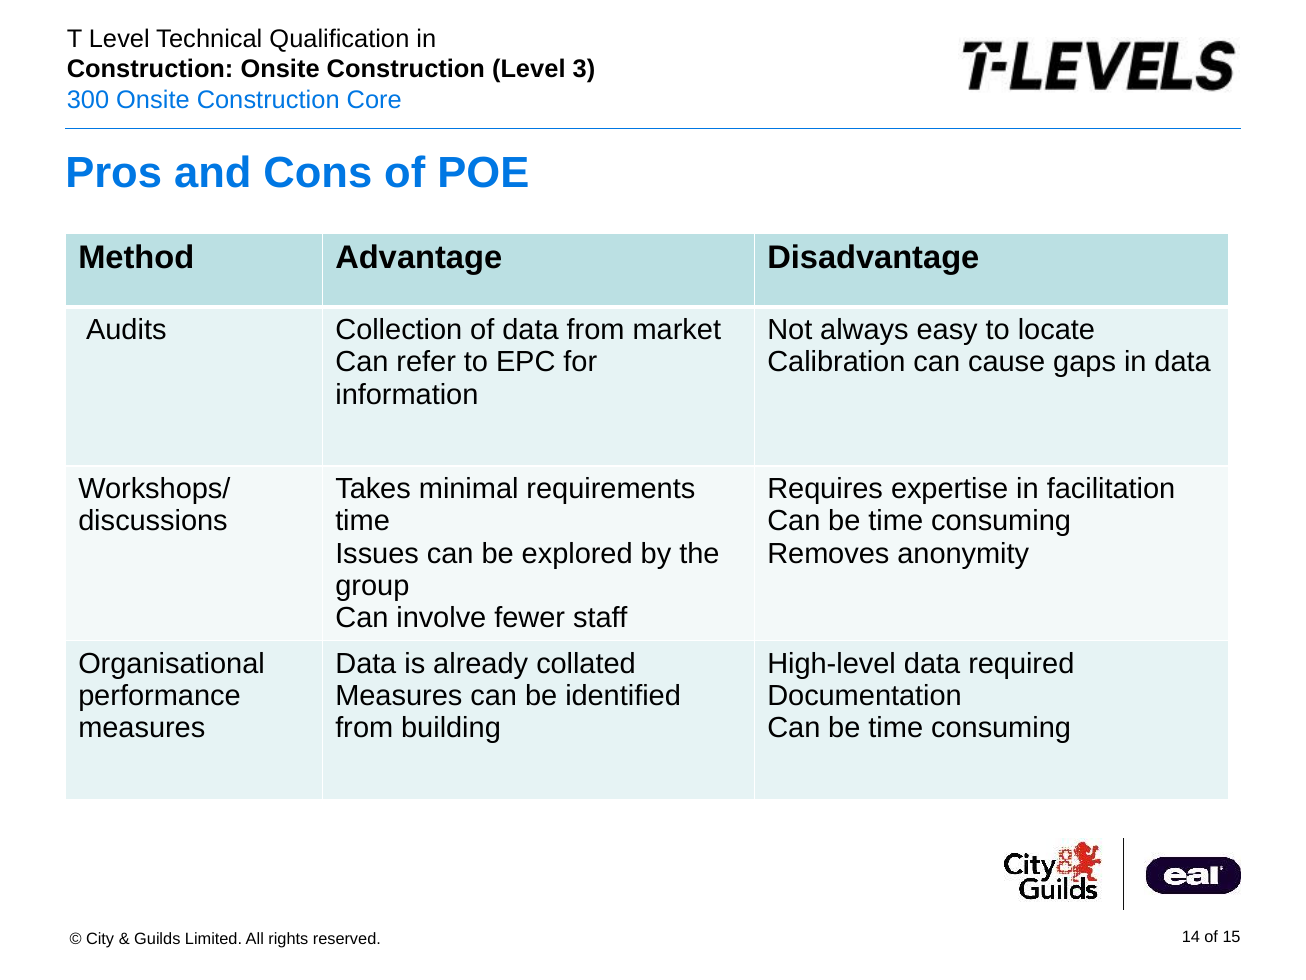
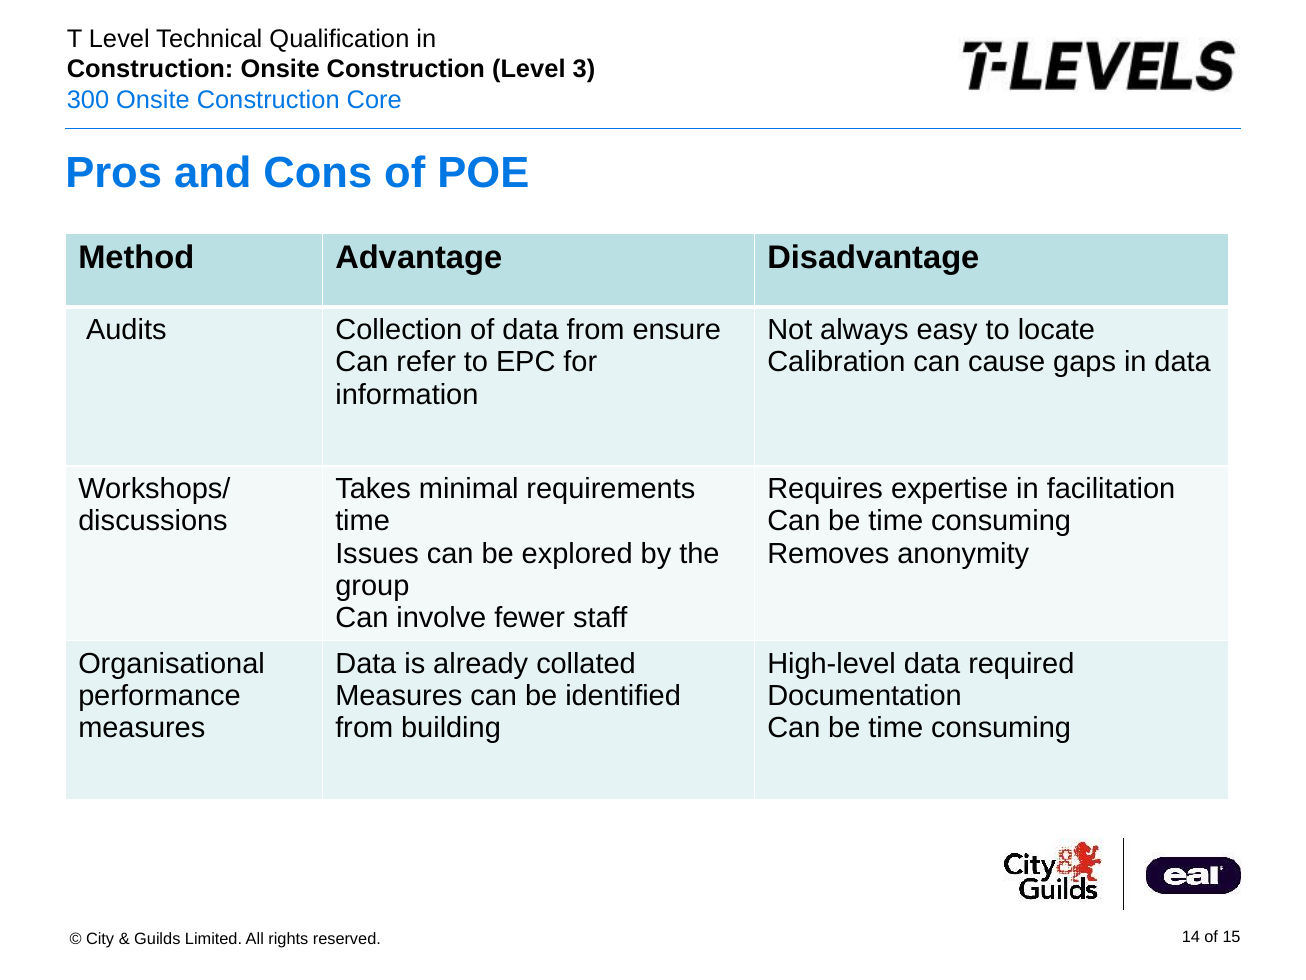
market: market -> ensure (677, 330)
